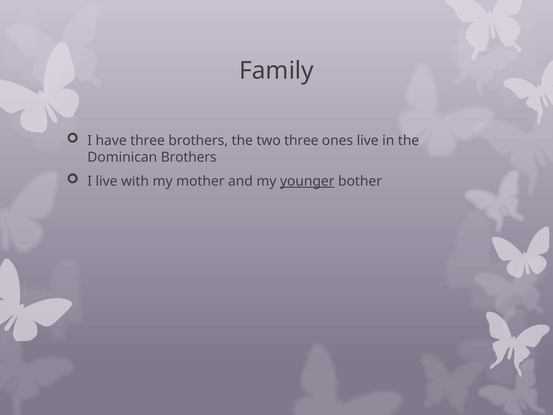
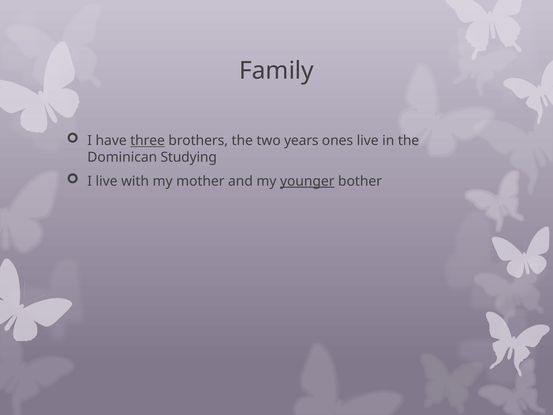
three underline: none -> present (148, 141)
two three: three -> years (301, 141)
Dominican Brothers: Brothers -> Studying (189, 157)
